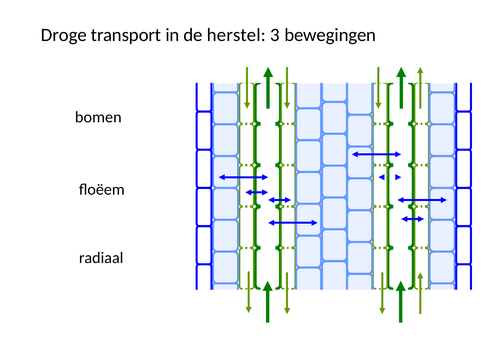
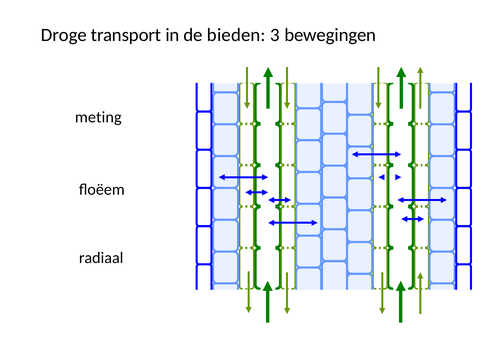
herstel: herstel -> bieden (236, 35)
bomen: bomen -> meting (98, 117)
